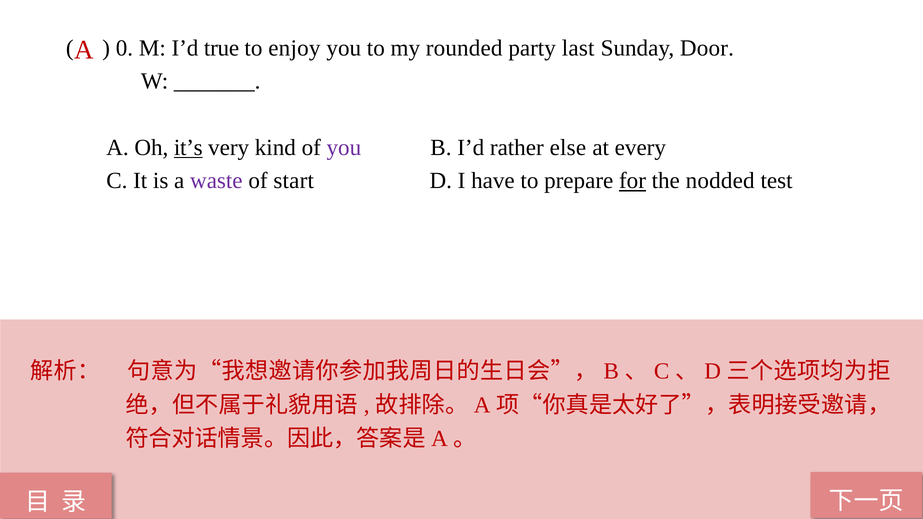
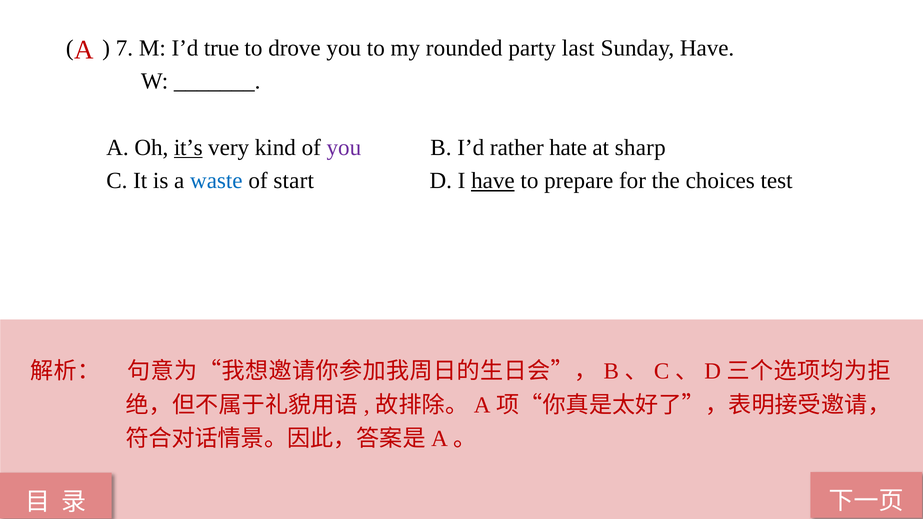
0: 0 -> 7 (124, 48)
enjoy: enjoy -> drove (294, 48)
Sunday Door: Door -> Have (707, 48)
else: else -> hate (568, 148)
every: every -> sharp (640, 148)
waste colour: purple -> blue (216, 181)
have underline: none -> present (493, 181)
for underline: present -> none (632, 181)
nodded: nodded -> choices (720, 181)
